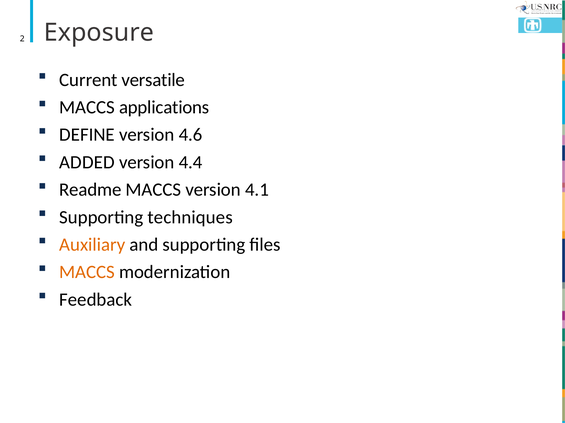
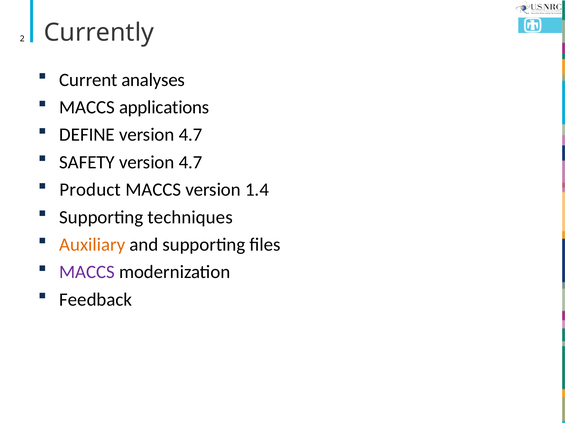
Exposure: Exposure -> Currently (99, 33)
versatile: versatile -> analyses (153, 80)
4.6: 4.6 -> 4.7 (191, 135)
ADDED: ADDED -> SAFETY (87, 163)
4.4: 4.4 -> 4.7 (191, 163)
Readme: Readme -> Product (90, 190)
4.1: 4.1 -> 1.4 (257, 190)
MACCS colour: orange -> purple (87, 273)
